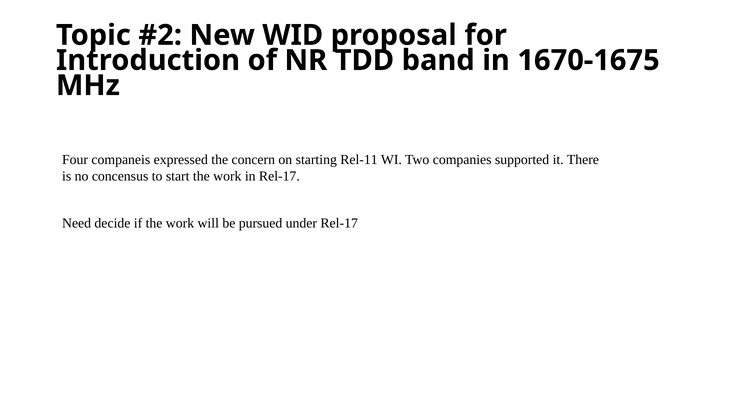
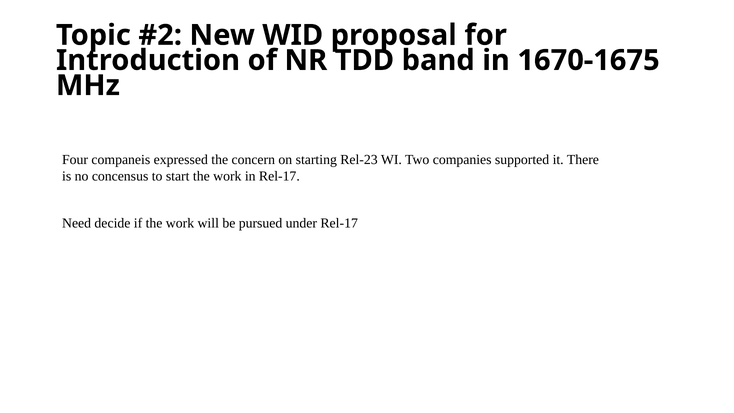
Rel-11: Rel-11 -> Rel-23 (359, 160)
